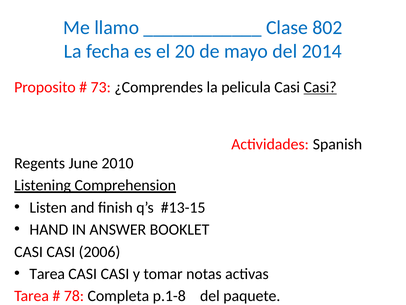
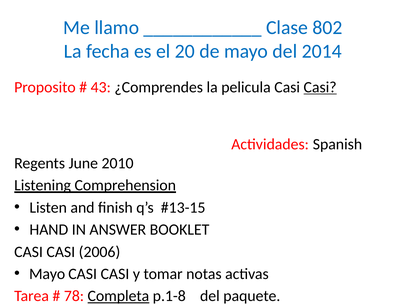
73: 73 -> 43 (101, 87)
Tarea: Tarea -> Mayo (47, 273)
Completa underline: none -> present (118, 296)
